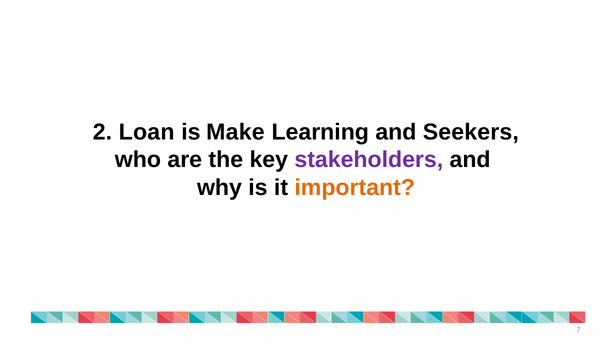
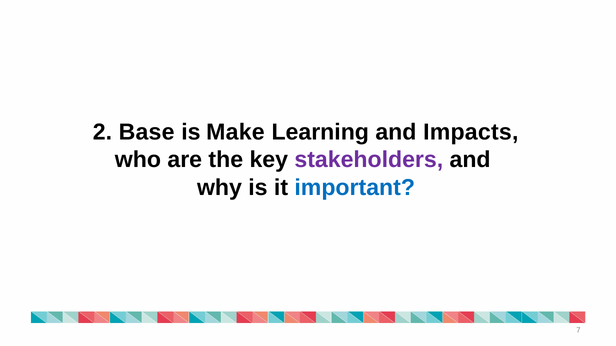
Loan: Loan -> Base (147, 132)
Seekers: Seekers -> Impacts (471, 132)
important colour: orange -> blue (355, 188)
